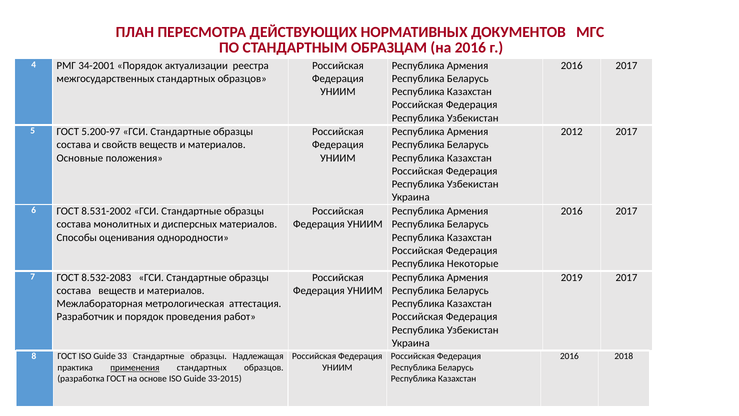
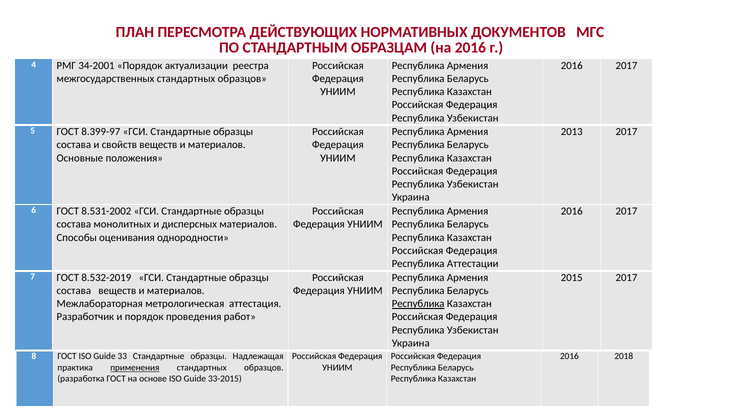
5.200-97: 5.200-97 -> 8.399-97 (101, 132)
2012: 2012 -> 2013 (572, 132)
Некоторые: Некоторые -> Аттестации (473, 264)
8.532-2083: 8.532-2083 -> 8.532-2019 (106, 277)
2019: 2019 -> 2015 (572, 277)
Республика underline: none -> present (418, 304)
